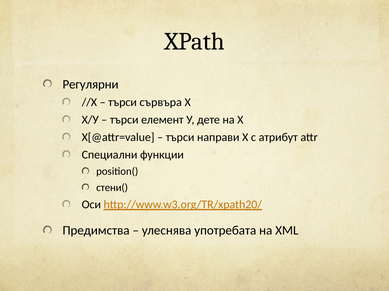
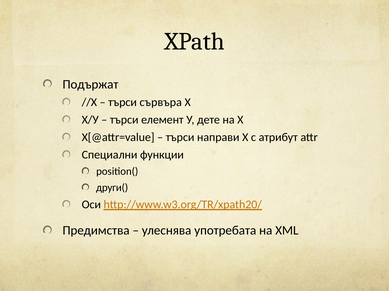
Регулярни: Регулярни -> Подържат (90, 84)
стени(: стени( -> други( (112, 188)
